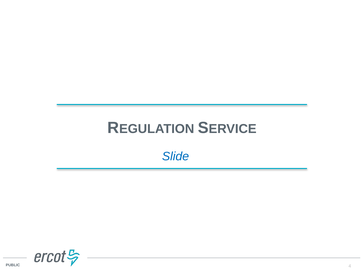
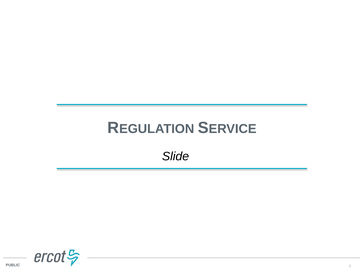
Slide colour: blue -> black (176, 156)
